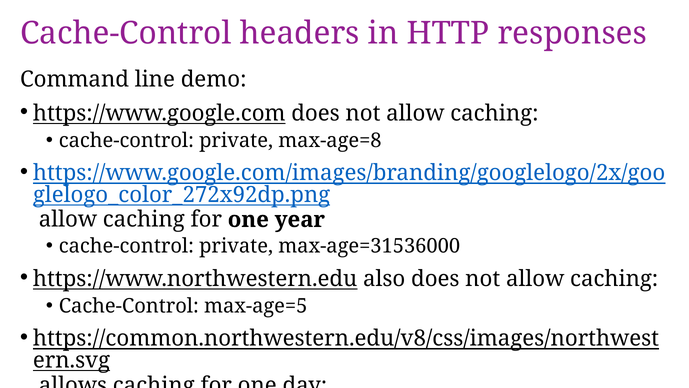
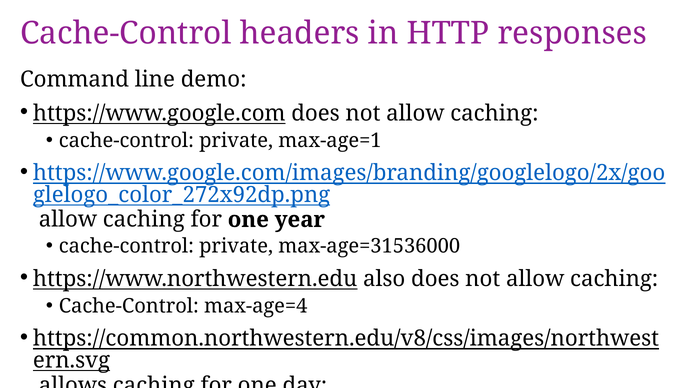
max-age=8: max-age=8 -> max-age=1 (330, 140)
max-age=5: max-age=5 -> max-age=4 (256, 306)
